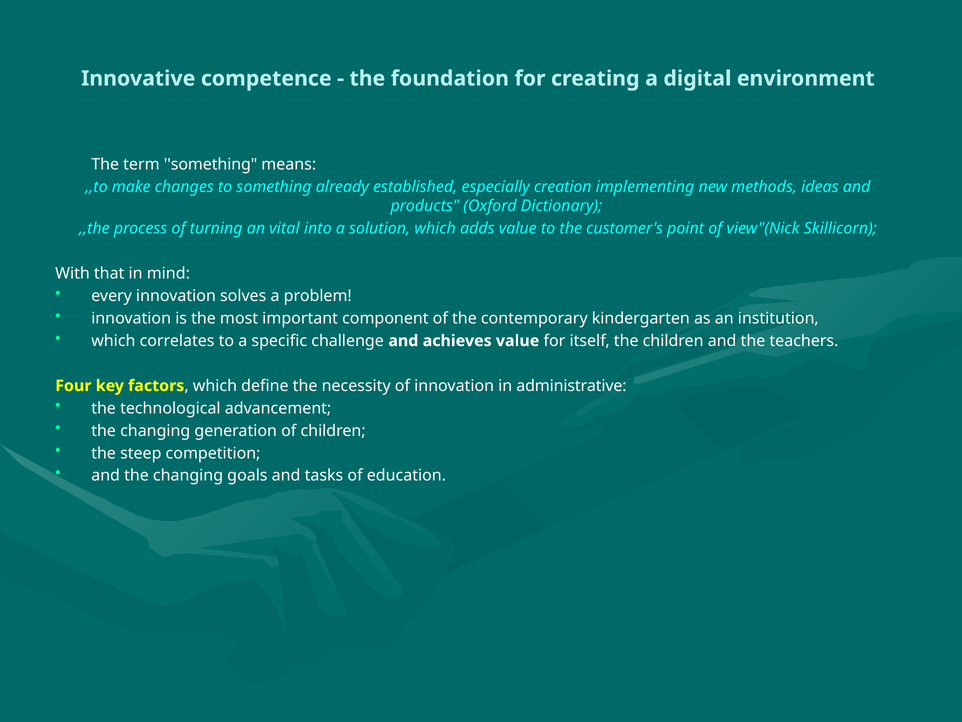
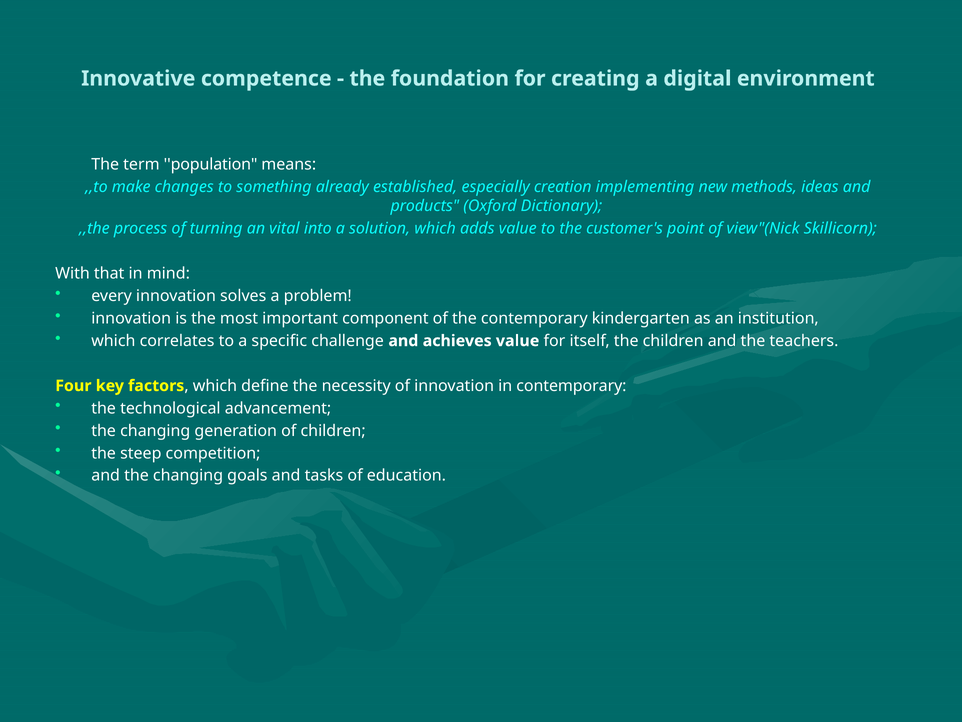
term something: something -> population (211, 164)
in administrative: administrative -> contemporary (571, 386)
